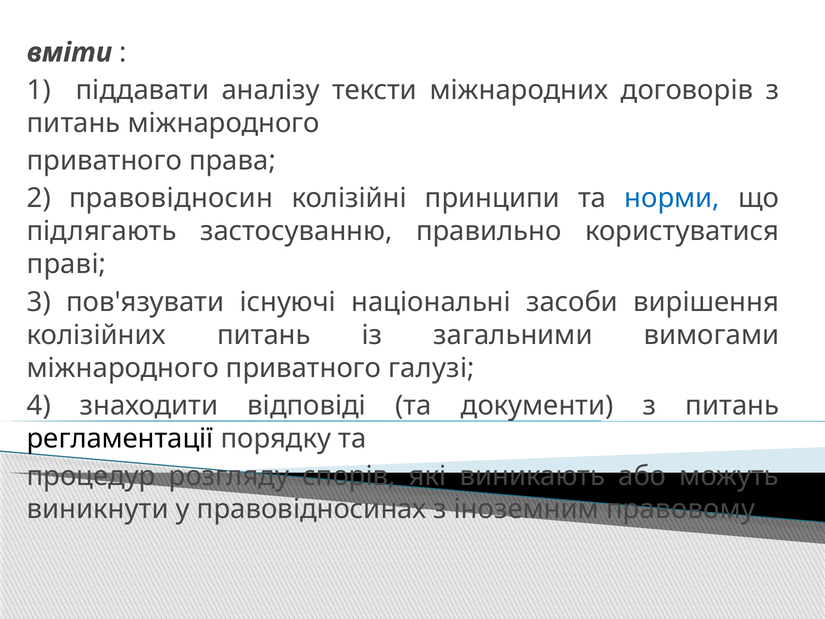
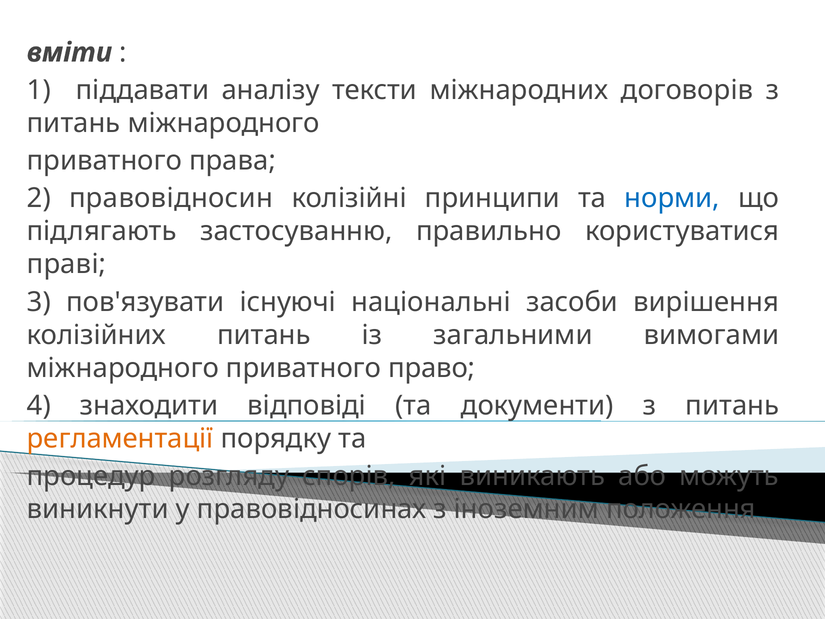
галузі: галузі -> право (432, 368)
регламентації colour: black -> orange (120, 438)
правовому: правовому -> положення (681, 509)
